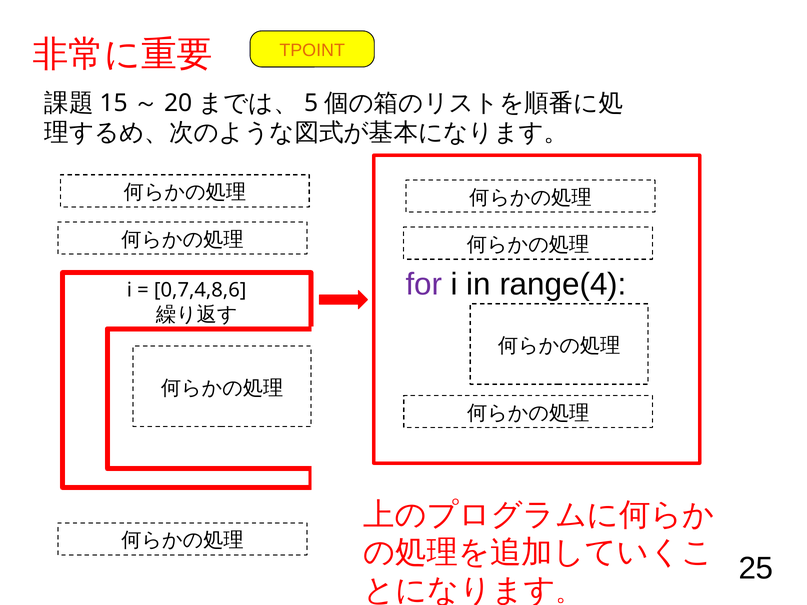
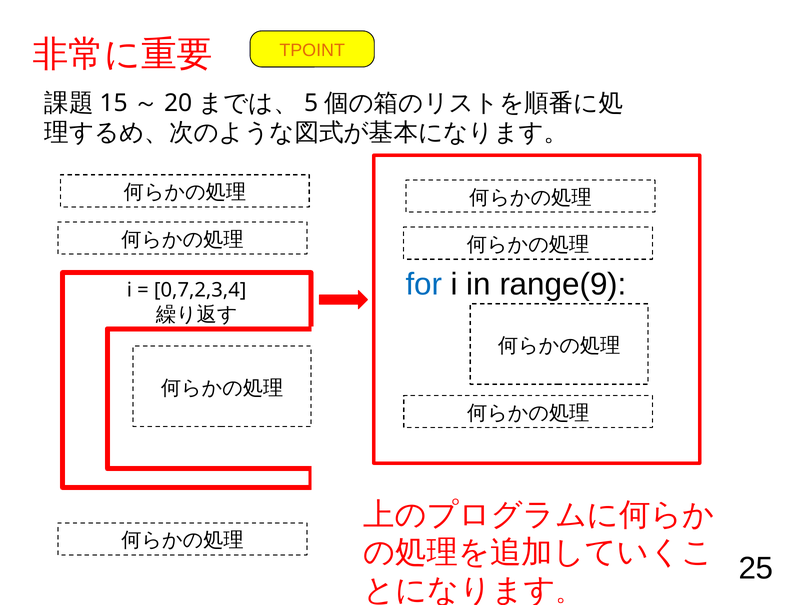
for colour: purple -> blue (424, 285)
range(4: range(4 -> range(9 (563, 285)
0,7,4,8,6: 0,7,4,8,6 -> 0,7,2,3,4 (200, 290)
